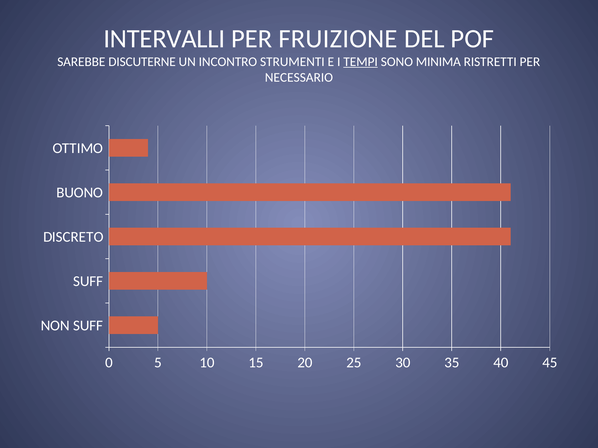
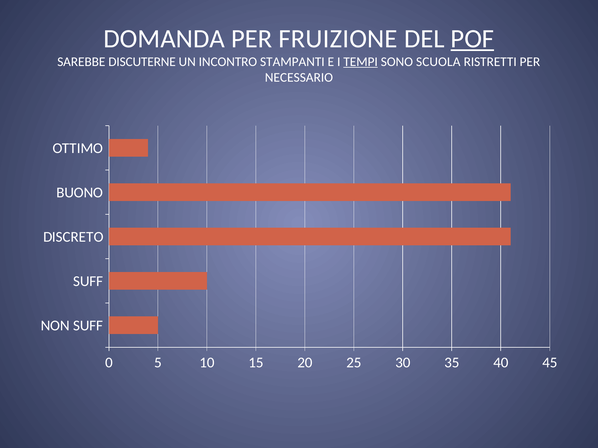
INTERVALLI: INTERVALLI -> DOMANDA (164, 39)
POF underline: none -> present (472, 39)
STRUMENTI: STRUMENTI -> STAMPANTI (292, 62)
MINIMA: MINIMA -> SCUOLA (438, 62)
